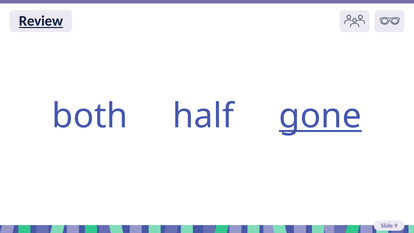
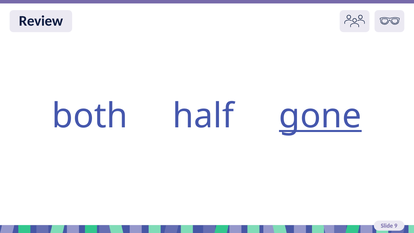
Review underline: present -> none (41, 21)
